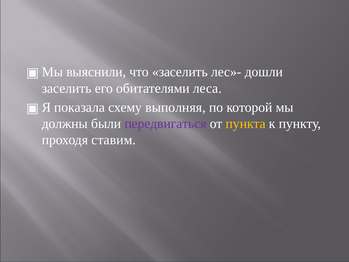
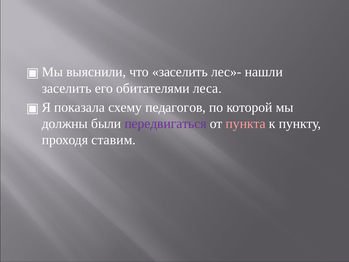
дошли: дошли -> нашли (264, 72)
выполняя: выполняя -> педагогов (176, 107)
пункта colour: yellow -> pink (246, 124)
